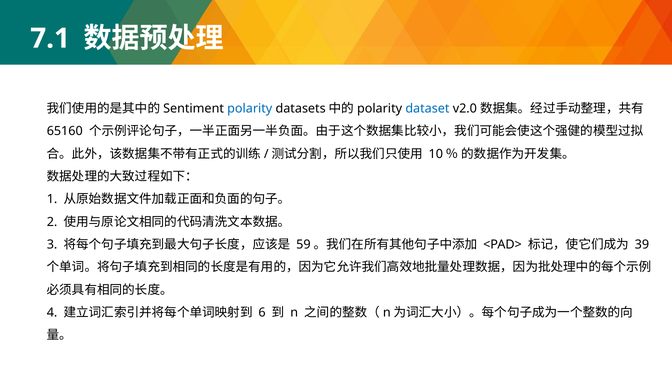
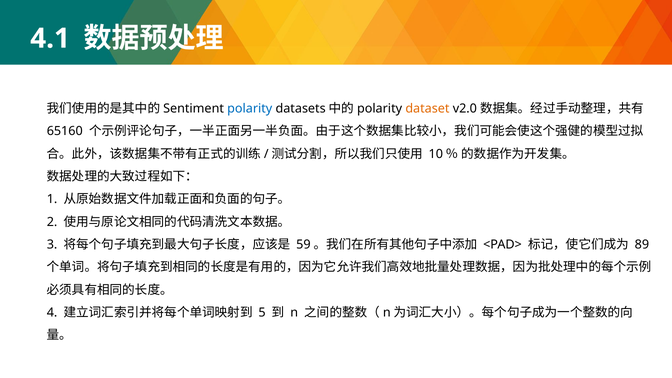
7.1: 7.1 -> 4.1 (50, 38)
dataset colour: blue -> orange (427, 109)
39: 39 -> 89 (642, 245)
6: 6 -> 5 (262, 313)
